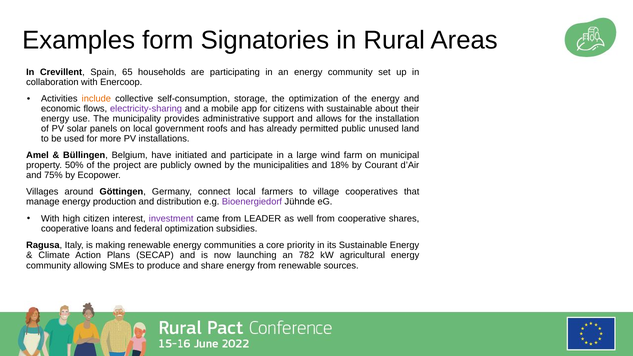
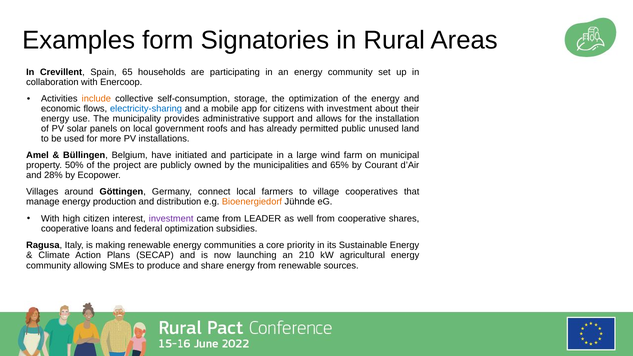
electricity-sharing colour: purple -> blue (146, 109)
with sustainable: sustainable -> investment (349, 109)
18%: 18% -> 65% (340, 165)
75%: 75% -> 28% (53, 175)
Bioenergiedorf colour: purple -> orange (252, 202)
782: 782 -> 210 (307, 255)
